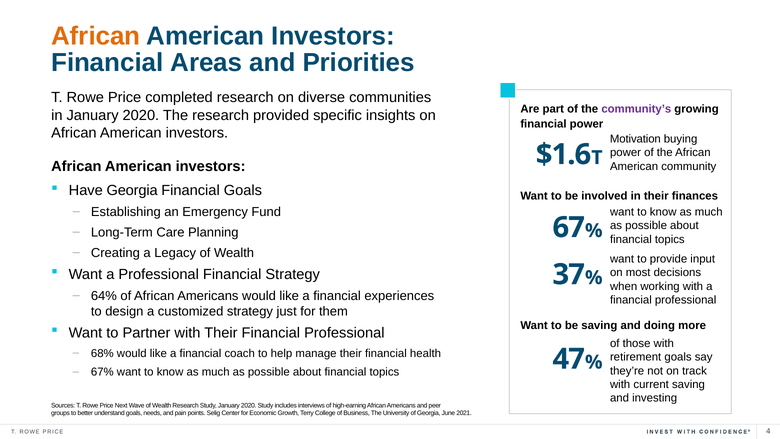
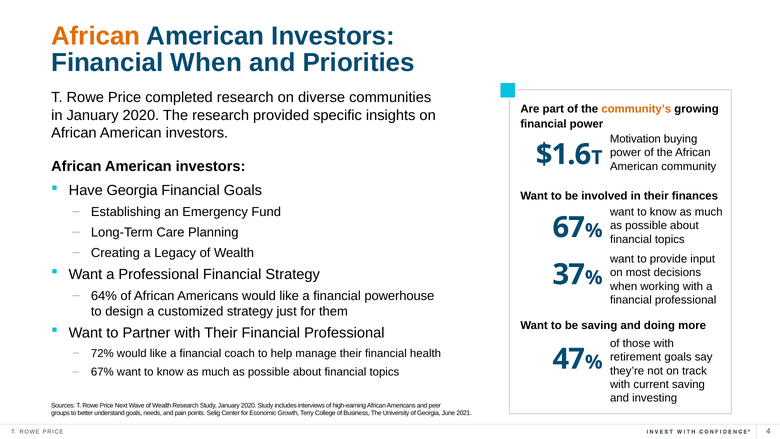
Financial Areas: Areas -> When (206, 63)
community’s colour: purple -> orange (636, 109)
experiences: experiences -> powerhouse (399, 296)
68%: 68% -> 72% (102, 353)
